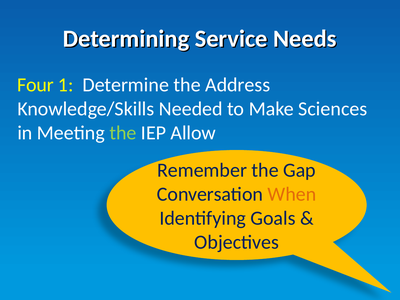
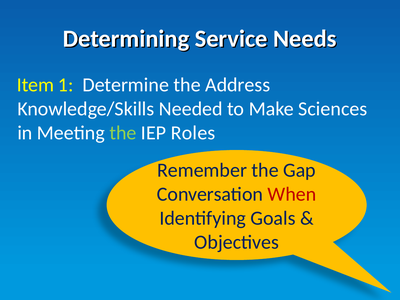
Four: Four -> Item (35, 85)
Allow: Allow -> Roles (193, 133)
When colour: orange -> red (292, 194)
